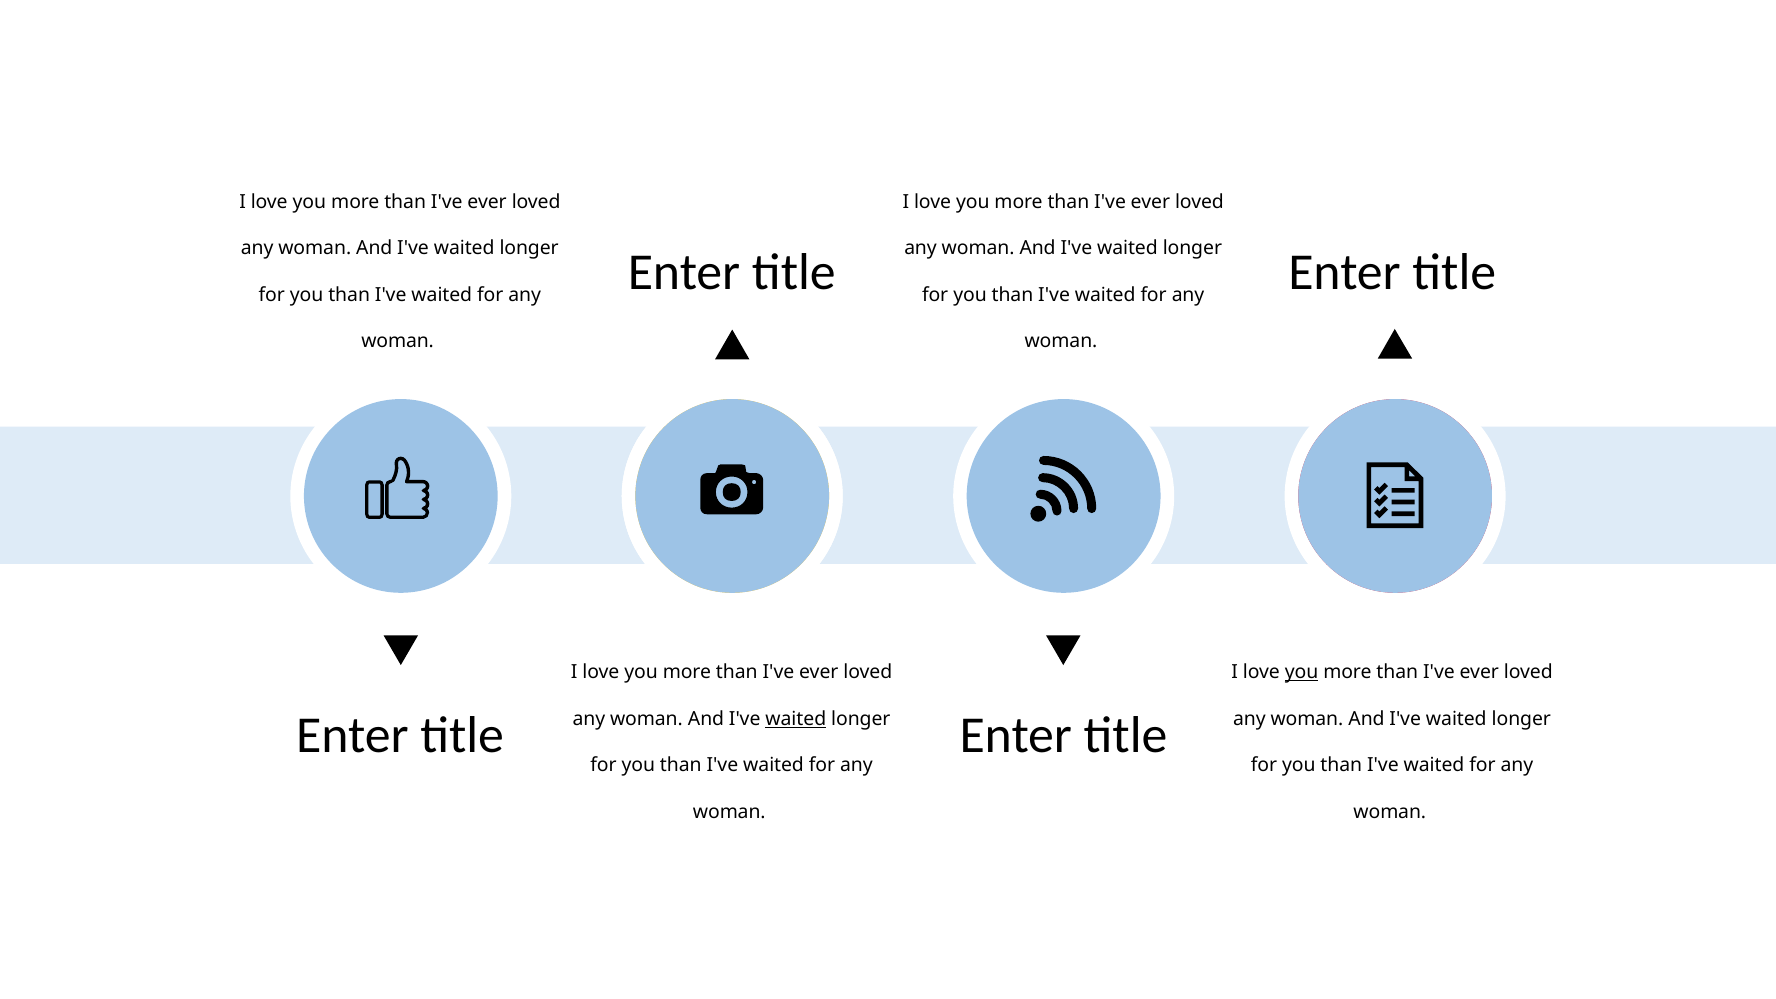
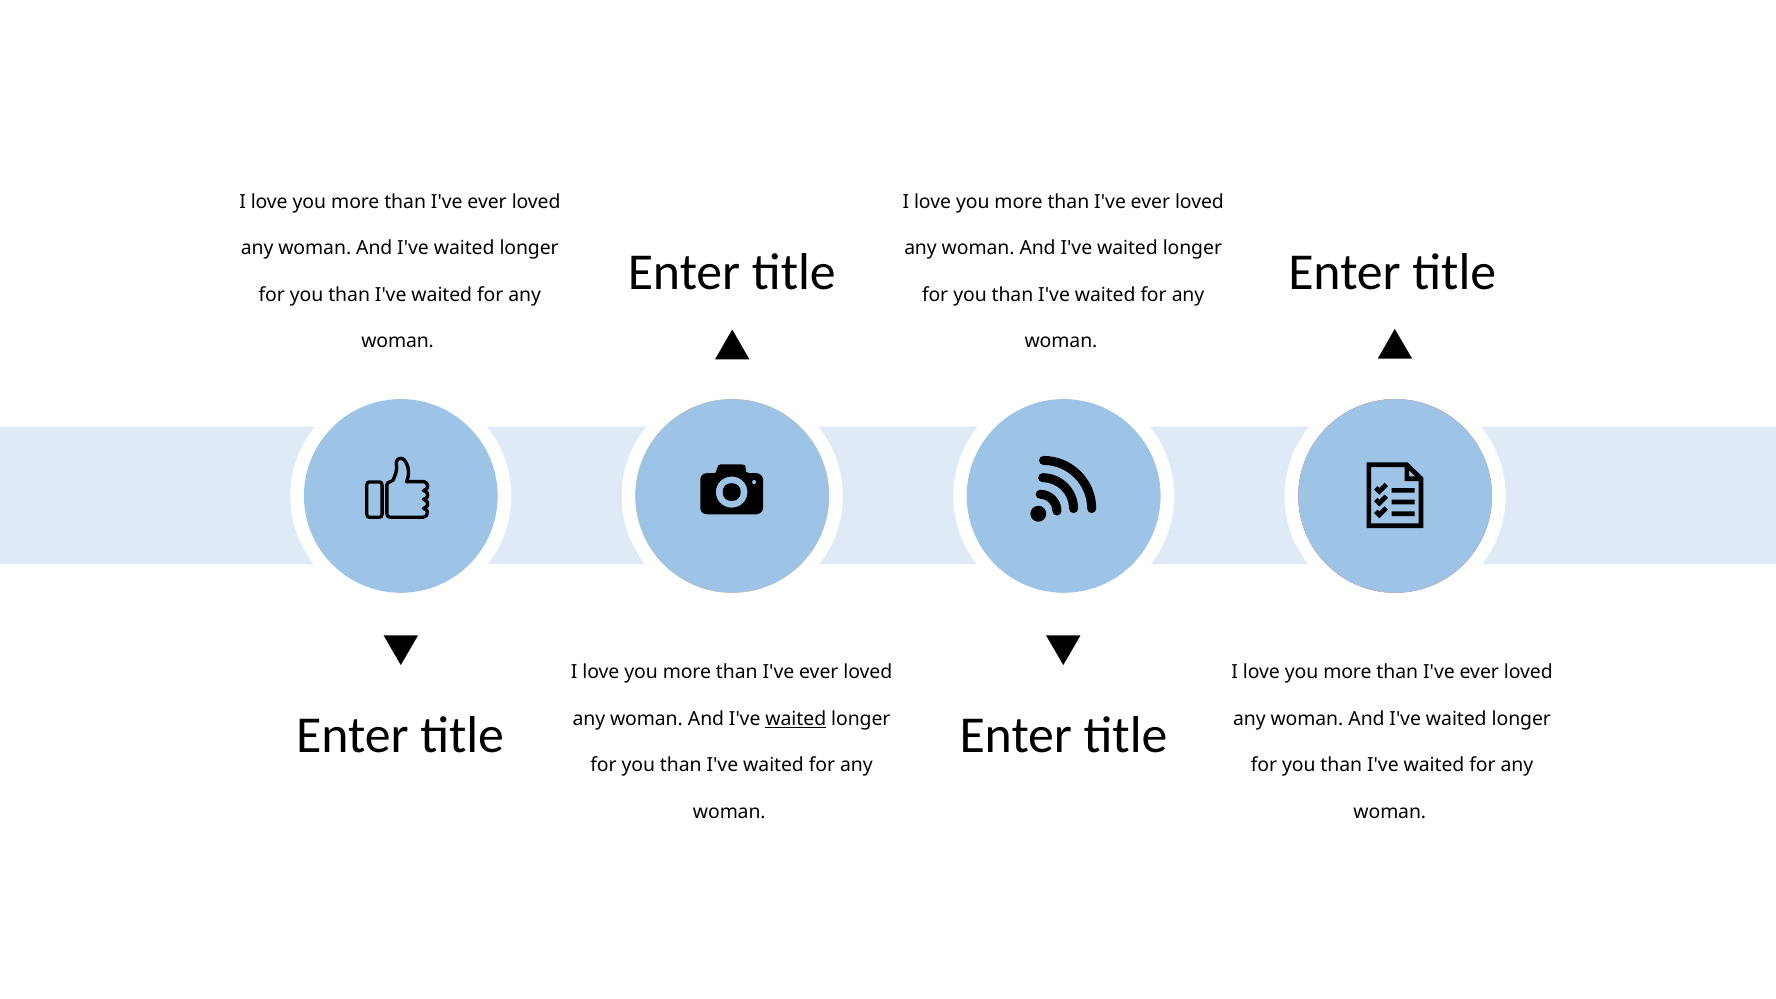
you underline: present -> none (1302, 672)
